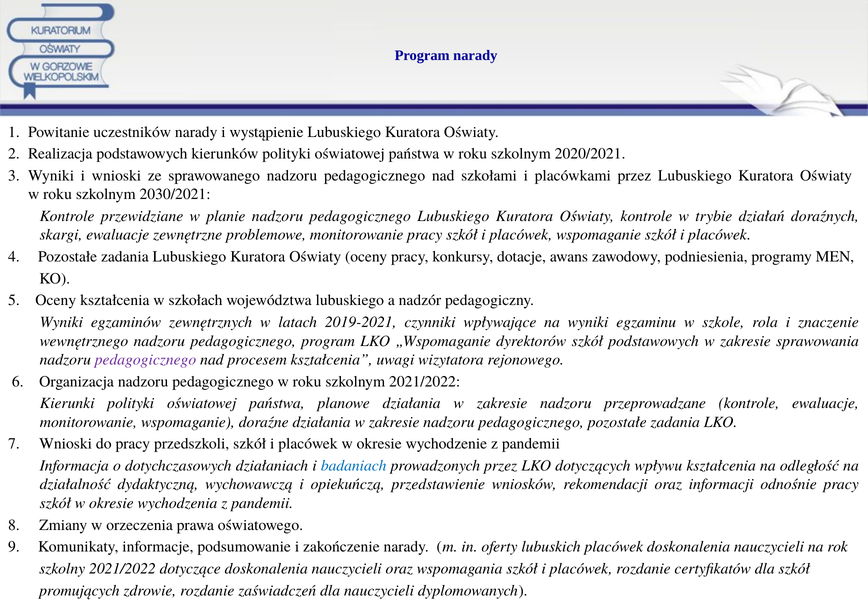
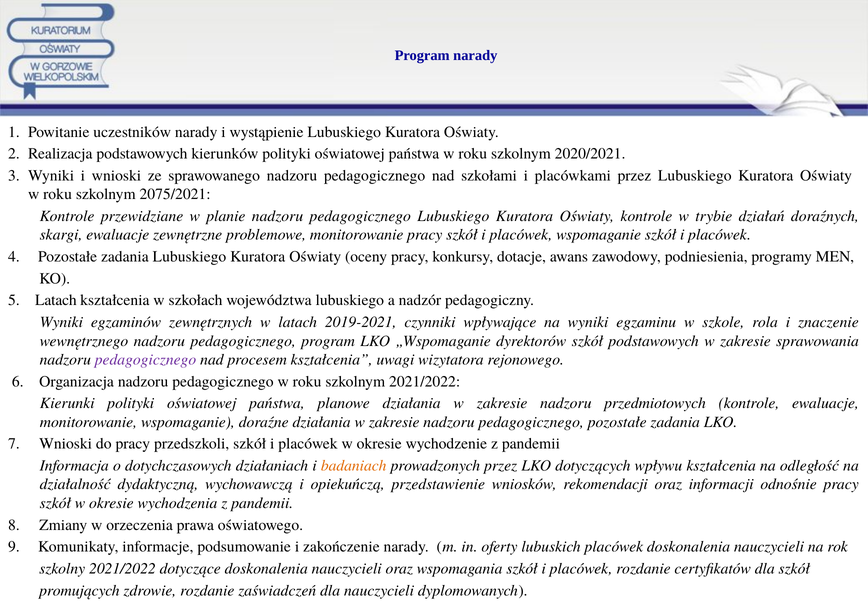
2030/2021: 2030/2021 -> 2075/2021 (175, 194)
5 Oceny: Oceny -> Latach (56, 300)
przeprowadzane: przeprowadzane -> przedmiotowych (655, 403)
badaniach colour: blue -> orange (354, 466)
